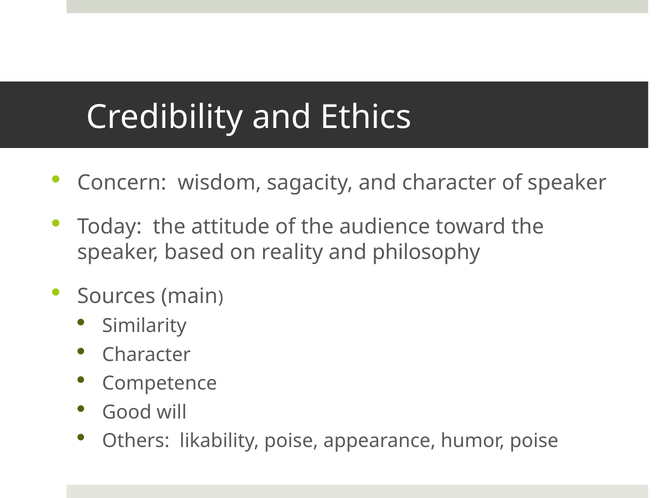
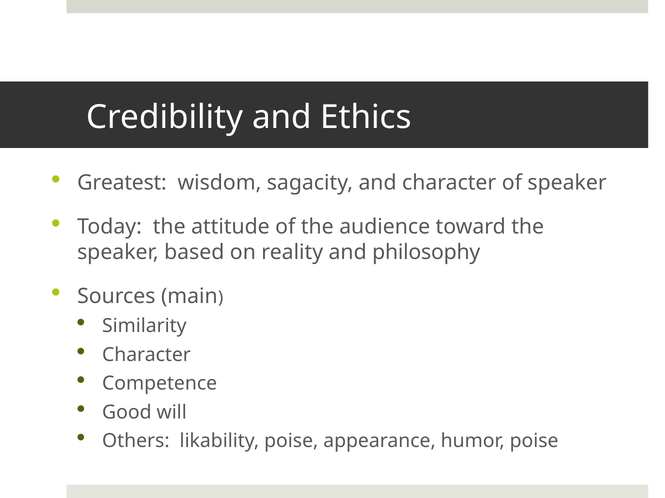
Concern: Concern -> Greatest (122, 183)
